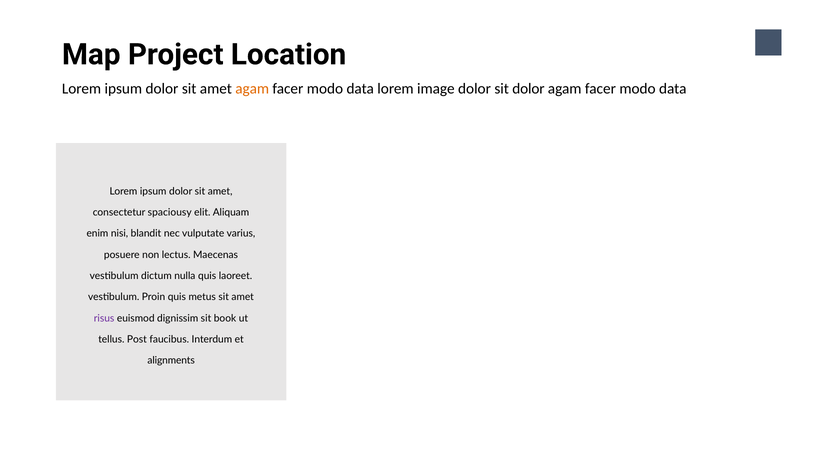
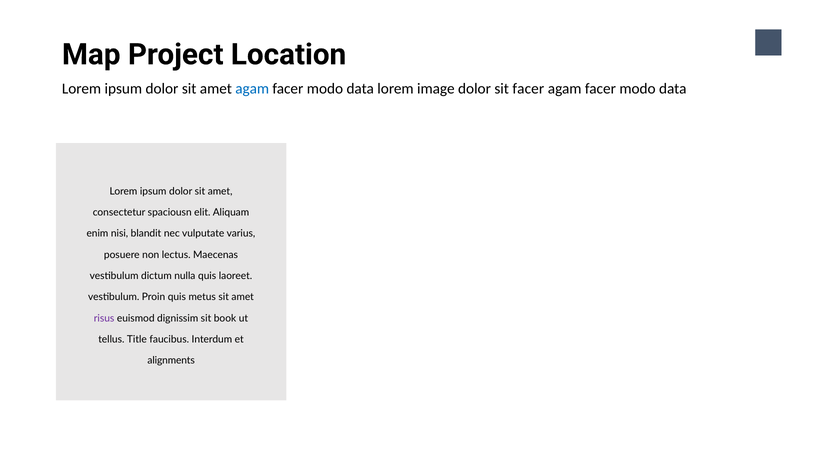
agam colour: orange -> blue (252, 89)
sit dolor: dolor -> facer (528, 89)
spaciousy: spaciousy -> spaciousn (170, 213)
Post: Post -> Title (137, 340)
